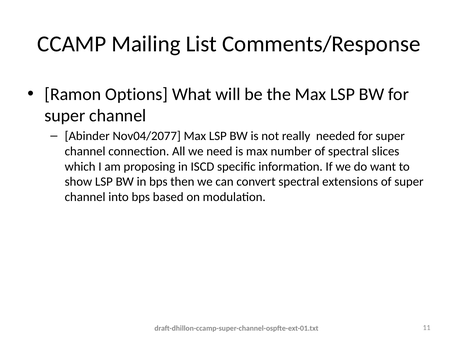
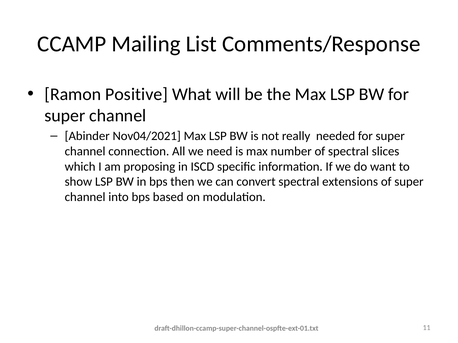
Options: Options -> Positive (137, 94)
Nov04/2077: Nov04/2077 -> Nov04/2021 (147, 136)
